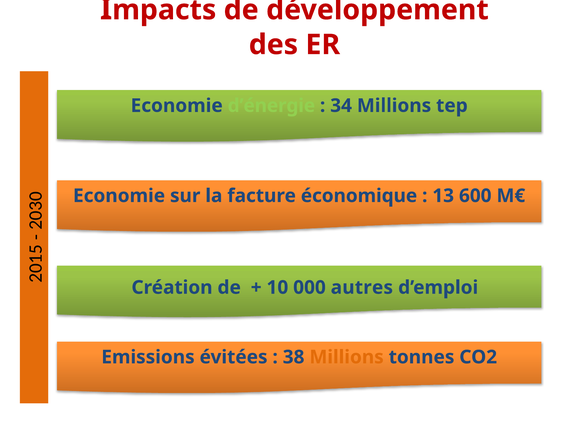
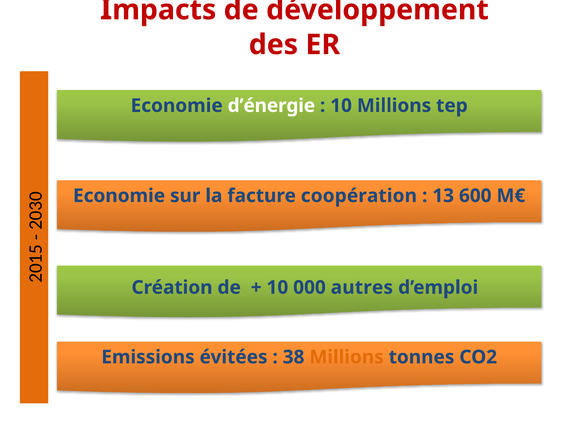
d’énergie colour: light green -> white (271, 106)
34: 34 -> 10 (341, 106)
économique: économique -> coopération (359, 196)
